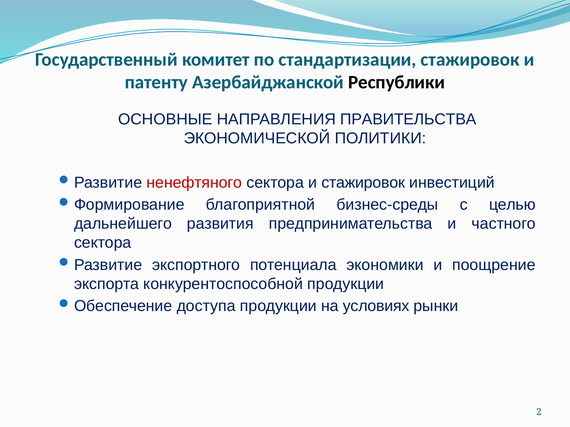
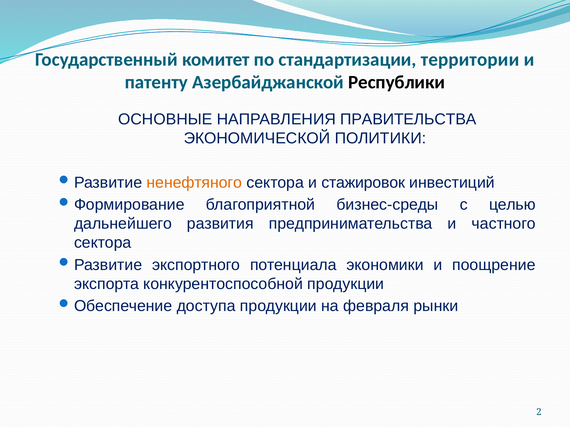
стандартизации стажировок: стажировок -> территории (470, 60)
ненефтяного colour: red -> orange (194, 183)
условиях: условиях -> февраля (376, 306)
